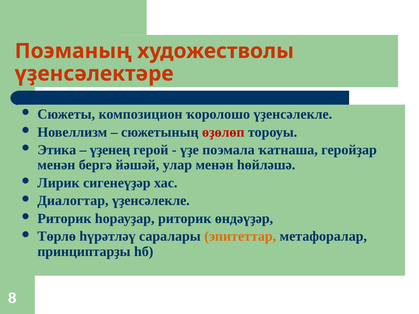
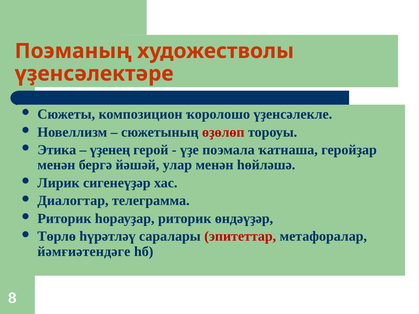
Диалогтар үҙенсәлекле: үҙенсәлекле -> телеграмма (151, 201)
эпитеттар colour: orange -> red (240, 237)
принциптарҙы: принциптарҙы -> йәмғиәтендәге (84, 252)
